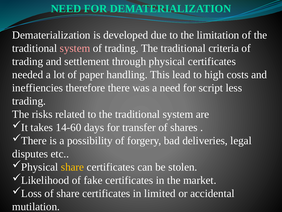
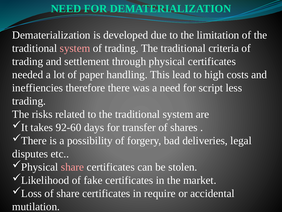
14-60: 14-60 -> 92-60 (69, 127)
share colour: yellow -> pink (72, 167)
limited: limited -> require (160, 193)
